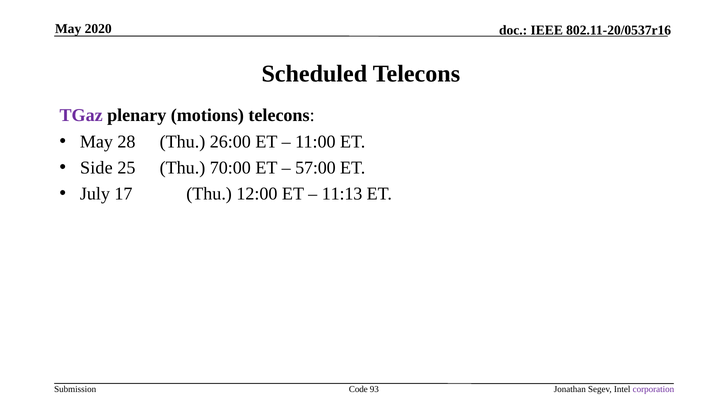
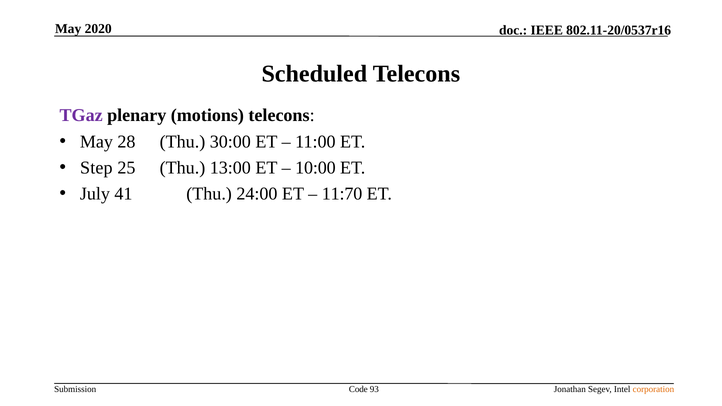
26:00: 26:00 -> 30:00 (230, 142)
Side: Side -> Step (96, 168)
70:00: 70:00 -> 13:00 (230, 168)
57:00: 57:00 -> 10:00 (315, 168)
17: 17 -> 41 (123, 194)
12:00: 12:00 -> 24:00 (257, 194)
11:13: 11:13 -> 11:70 (342, 194)
corporation colour: purple -> orange (653, 390)
